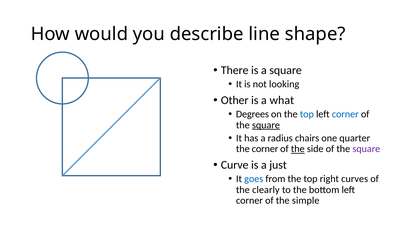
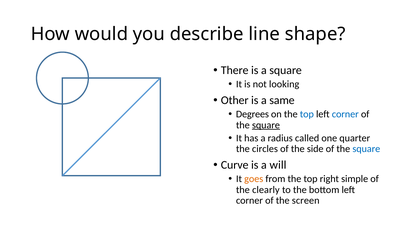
what: what -> same (282, 100)
chairs: chairs -> called (307, 138)
the corner: corner -> circles (265, 149)
the underline: present -> none (298, 149)
square colour: purple -> blue (366, 149)
just: just -> will (278, 165)
goes colour: blue -> orange (254, 179)
curves: curves -> simple (355, 179)
simple: simple -> screen (306, 201)
